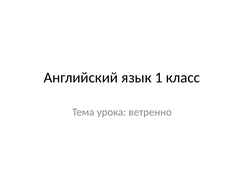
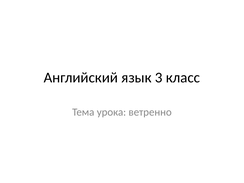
1: 1 -> 3 (159, 78)
